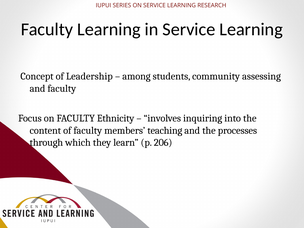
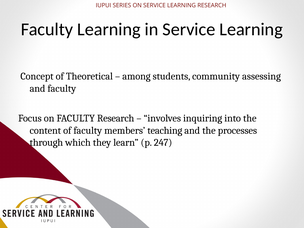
Leadership: Leadership -> Theoretical (89, 76)
FACULTY Ethnicity: Ethnicity -> Research (116, 118)
206: 206 -> 247 (163, 143)
